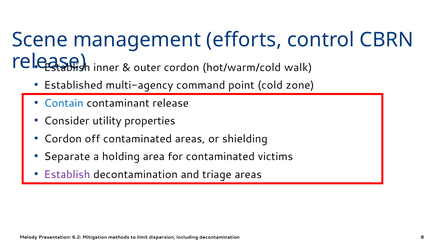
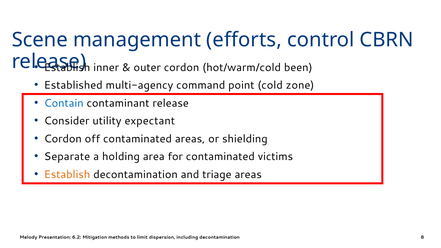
walk: walk -> been (298, 67)
properties: properties -> expectant (150, 121)
Establish colour: purple -> orange (67, 174)
